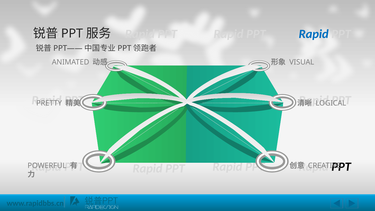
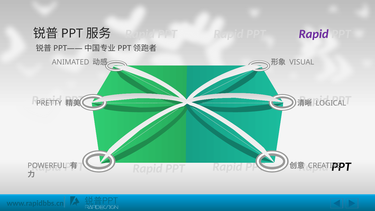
Rapid colour: blue -> purple (314, 34)
